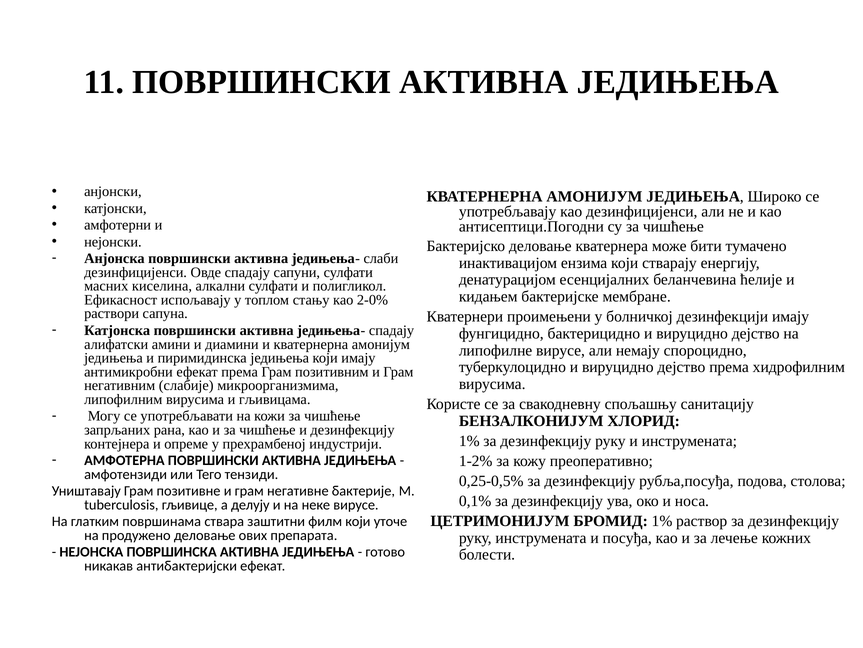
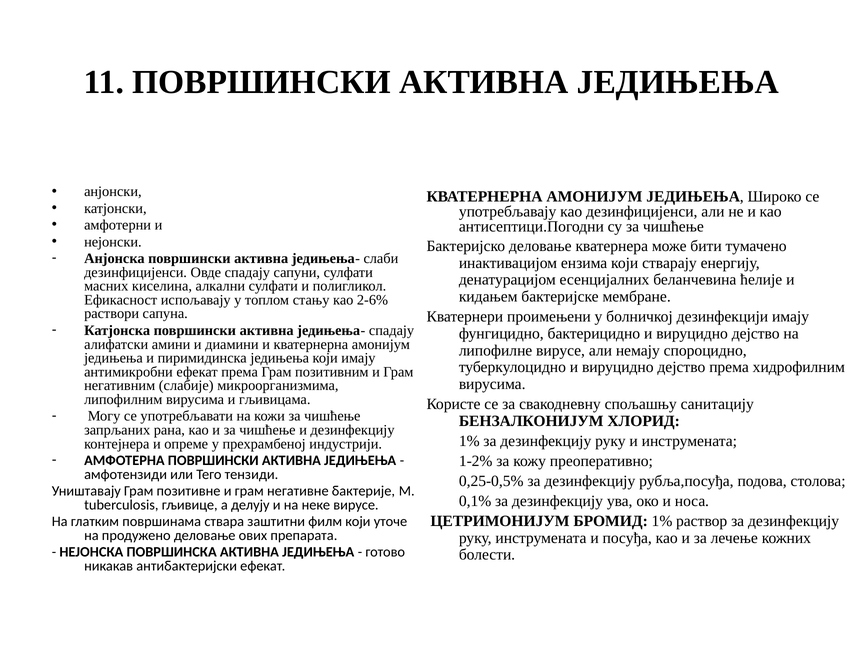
2-0%: 2-0% -> 2-6% (372, 300)
